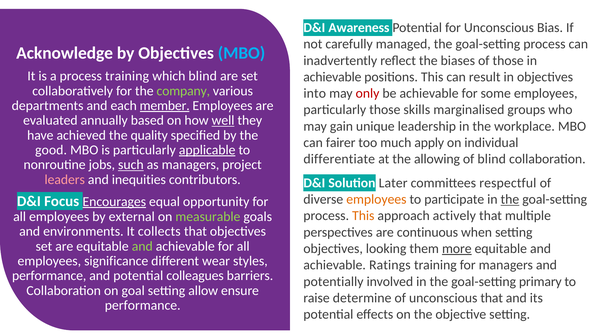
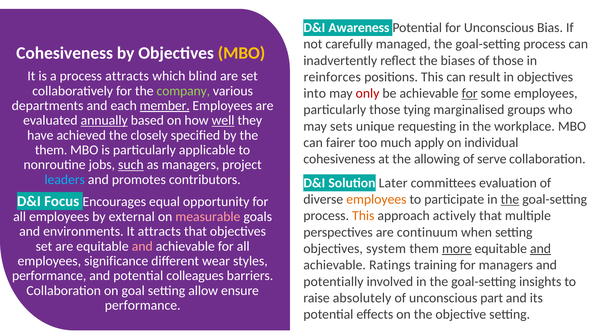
Acknowledge: Acknowledge -> Cohesiveness (65, 53)
MBO colour: light blue -> yellow (242, 53)
process training: training -> attracts (127, 76)
achievable: achievable -> reinforces (332, 77)
for underline: none -> present (470, 93)
skills: skills -> tying (417, 110)
annually underline: none -> present (104, 121)
gain: gain -> sets (341, 126)
leadership: leadership -> requesting (427, 126)
quality: quality -> closely (149, 135)
good: good -> them (51, 150)
applicable underline: present -> none (207, 150)
differentiate: differentiate -> cohesiveness (339, 159)
of blind: blind -> serve (492, 159)
leaders colour: pink -> light blue (65, 180)
inequities: inequities -> promotes (139, 180)
respectful: respectful -> evaluation (508, 183)
Encourages underline: present -> none (114, 202)
measurable colour: light green -> pink (208, 217)
It collects: collects -> attracts (159, 232)
continuous: continuous -> continuum (427, 232)
and colour: light green -> pink (142, 246)
looking: looking -> system (386, 249)
and underline: none -> present (541, 249)
primary: primary -> insights (540, 282)
determine: determine -> absolutely (362, 298)
unconscious that: that -> part (492, 298)
